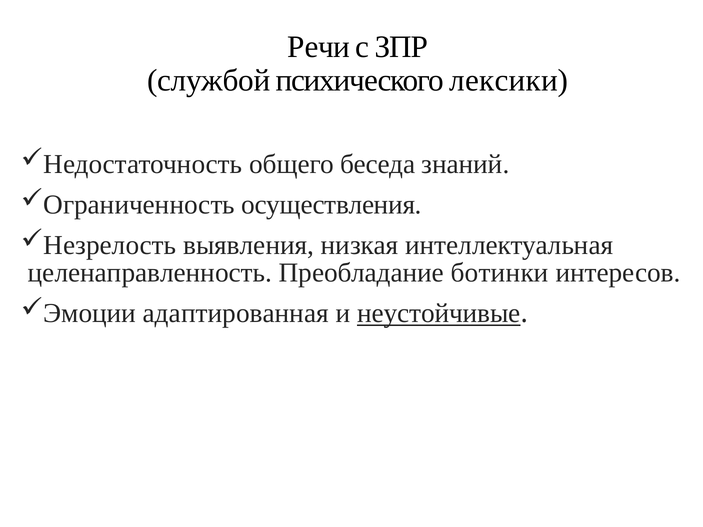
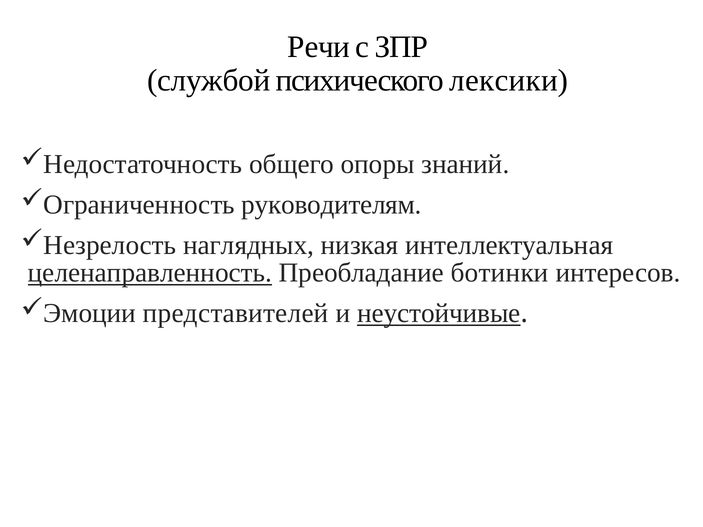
беседа: беседа -> опоры (378, 164)
осуществления: осуществления -> руководителям (331, 205)
выявления: выявления -> наглядных (249, 245)
целенаправленность underline: none -> present (150, 273)
адаптированная: адаптированная -> представителей (236, 314)
